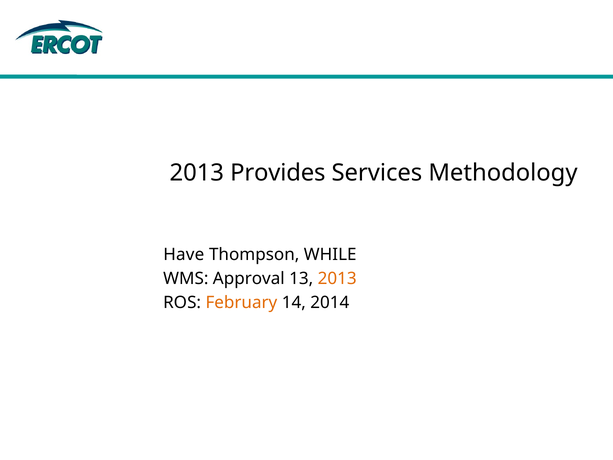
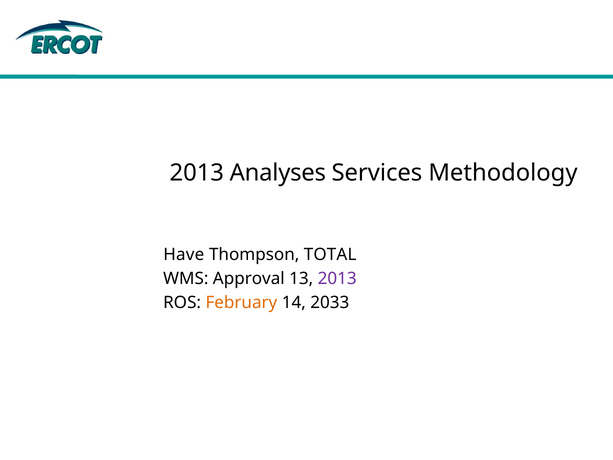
Provides: Provides -> Analyses (278, 173)
WHILE: WHILE -> TOTAL (330, 255)
2013 colour: orange -> purple (337, 278)
2014: 2014 -> 2033 (330, 302)
